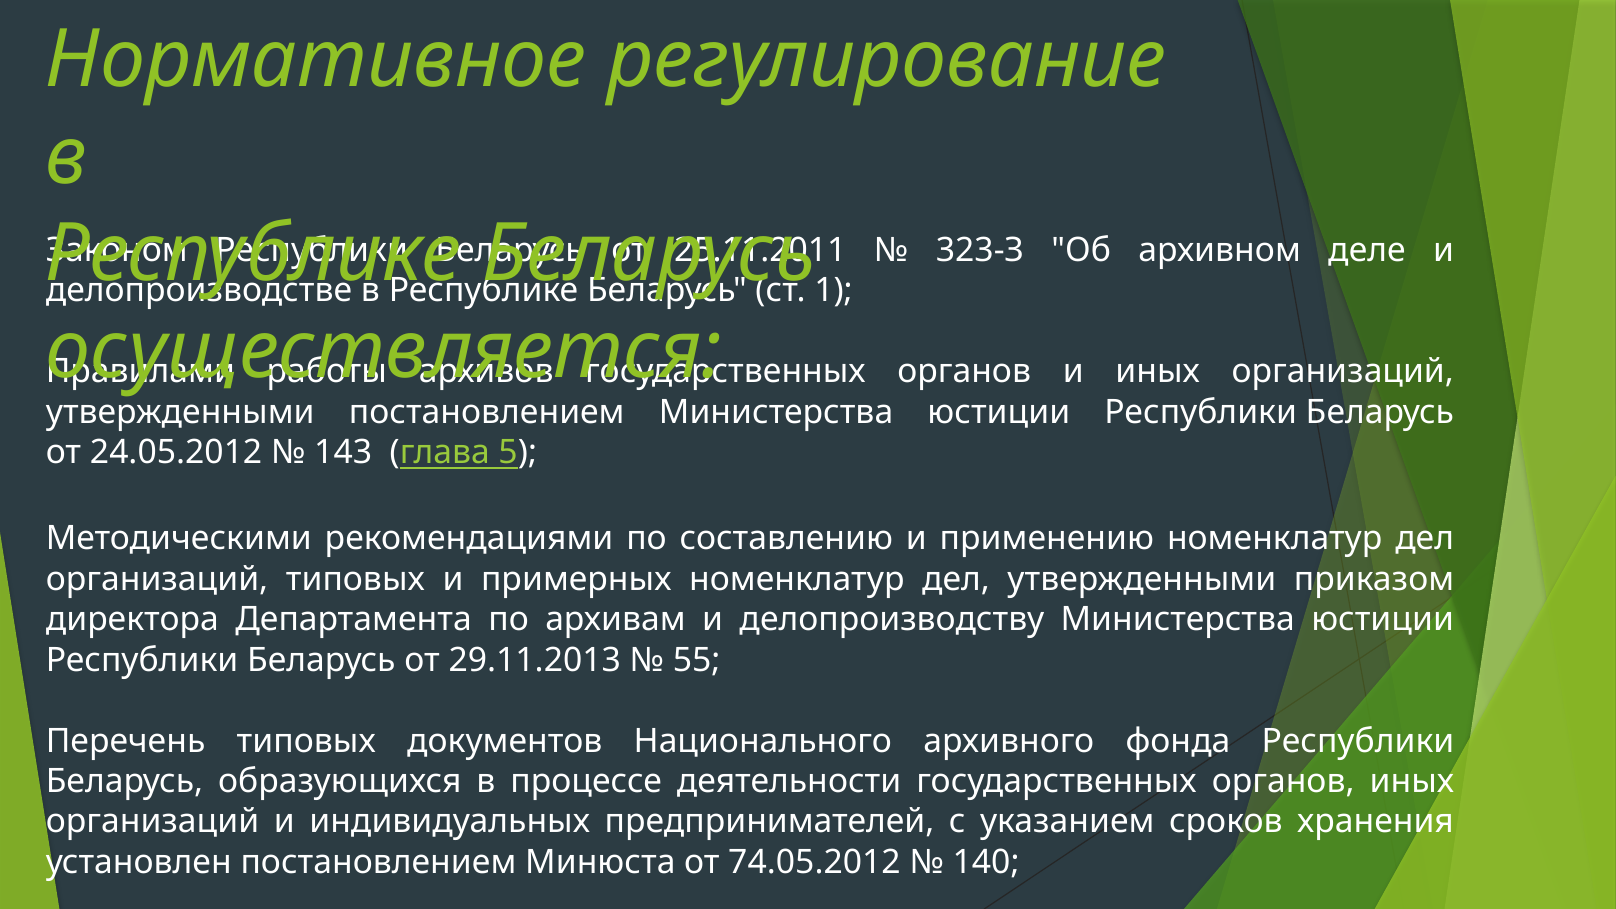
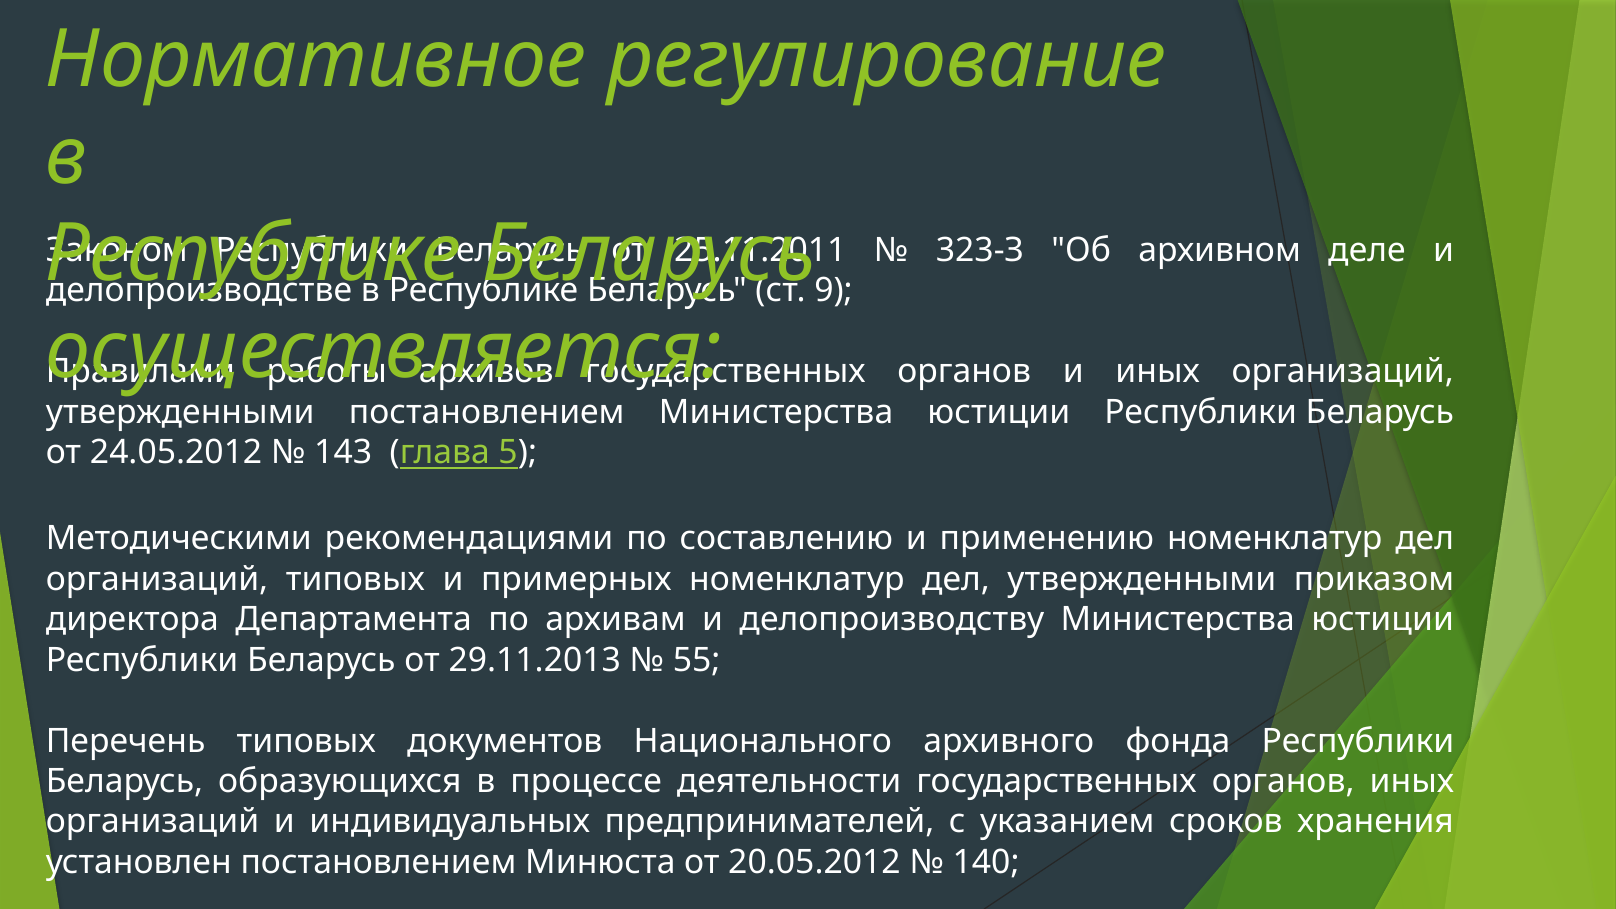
1: 1 -> 9 (834, 291)
74.05.2012: 74.05.2012 -> 20.05.2012 (815, 862)
